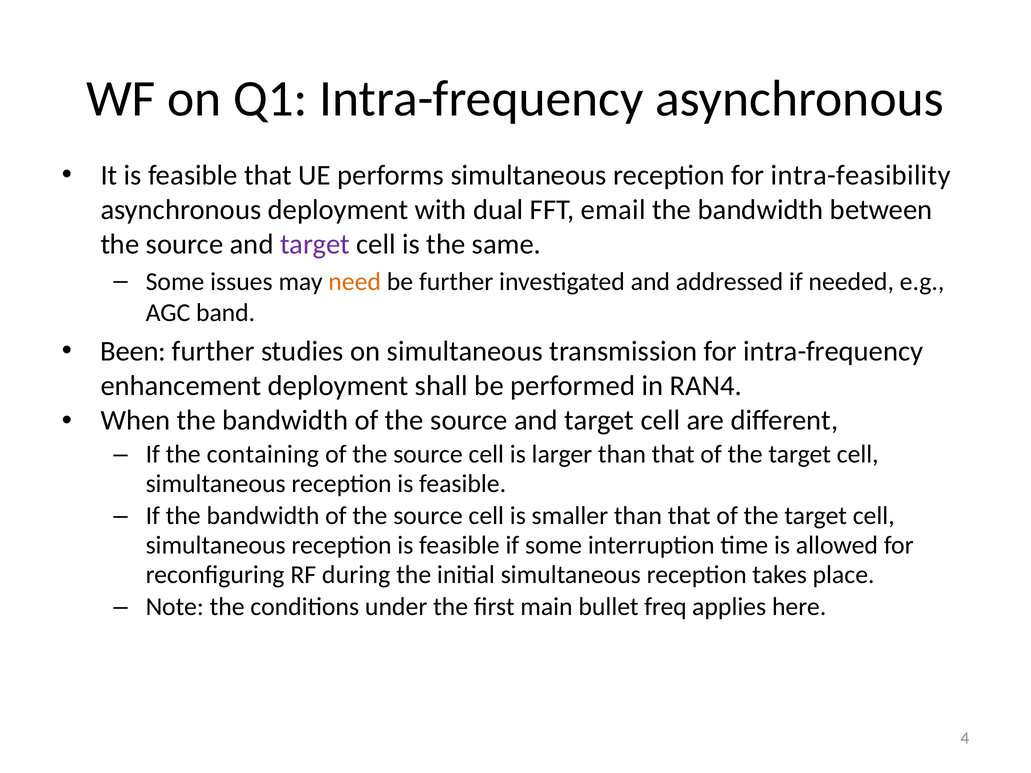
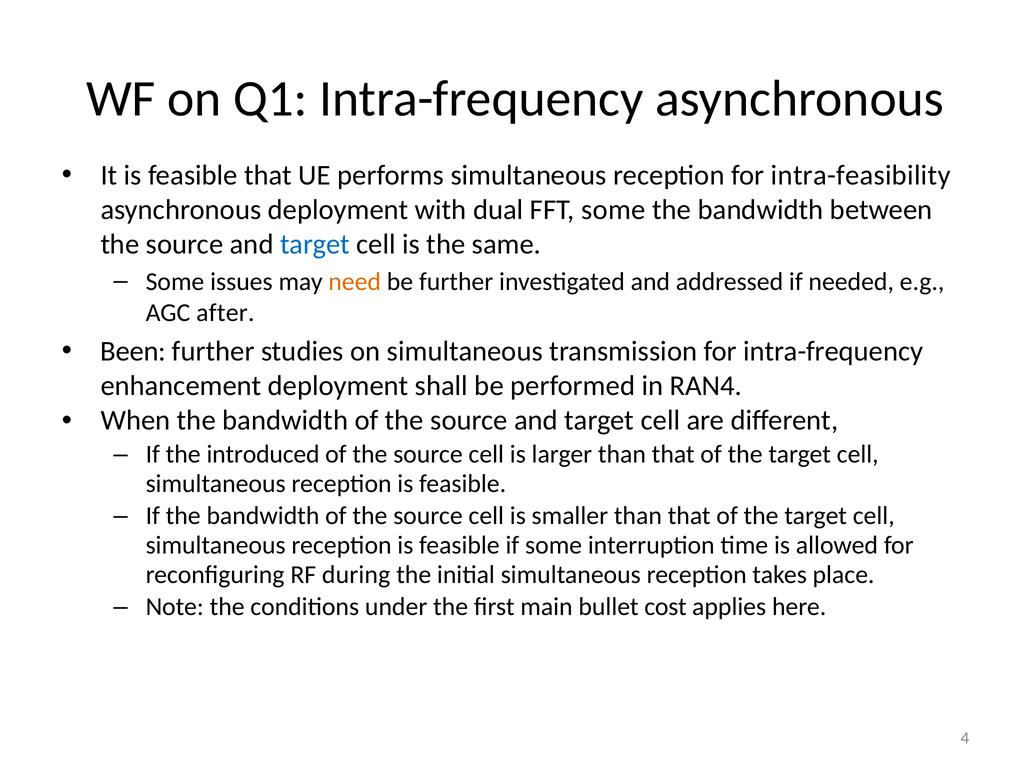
FFT email: email -> some (613, 210)
target colour: purple -> blue (315, 244)
band: band -> after (225, 313)
containing: containing -> introduced (263, 454)
freq: freq -> cost (665, 607)
